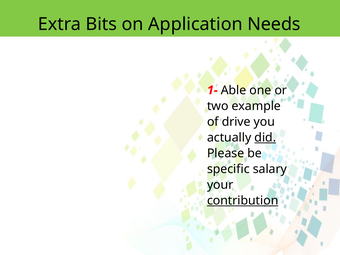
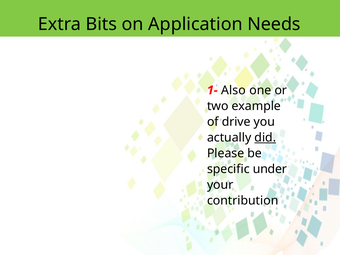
Able: Able -> Also (234, 90)
salary: salary -> under (270, 169)
contribution underline: present -> none (243, 201)
